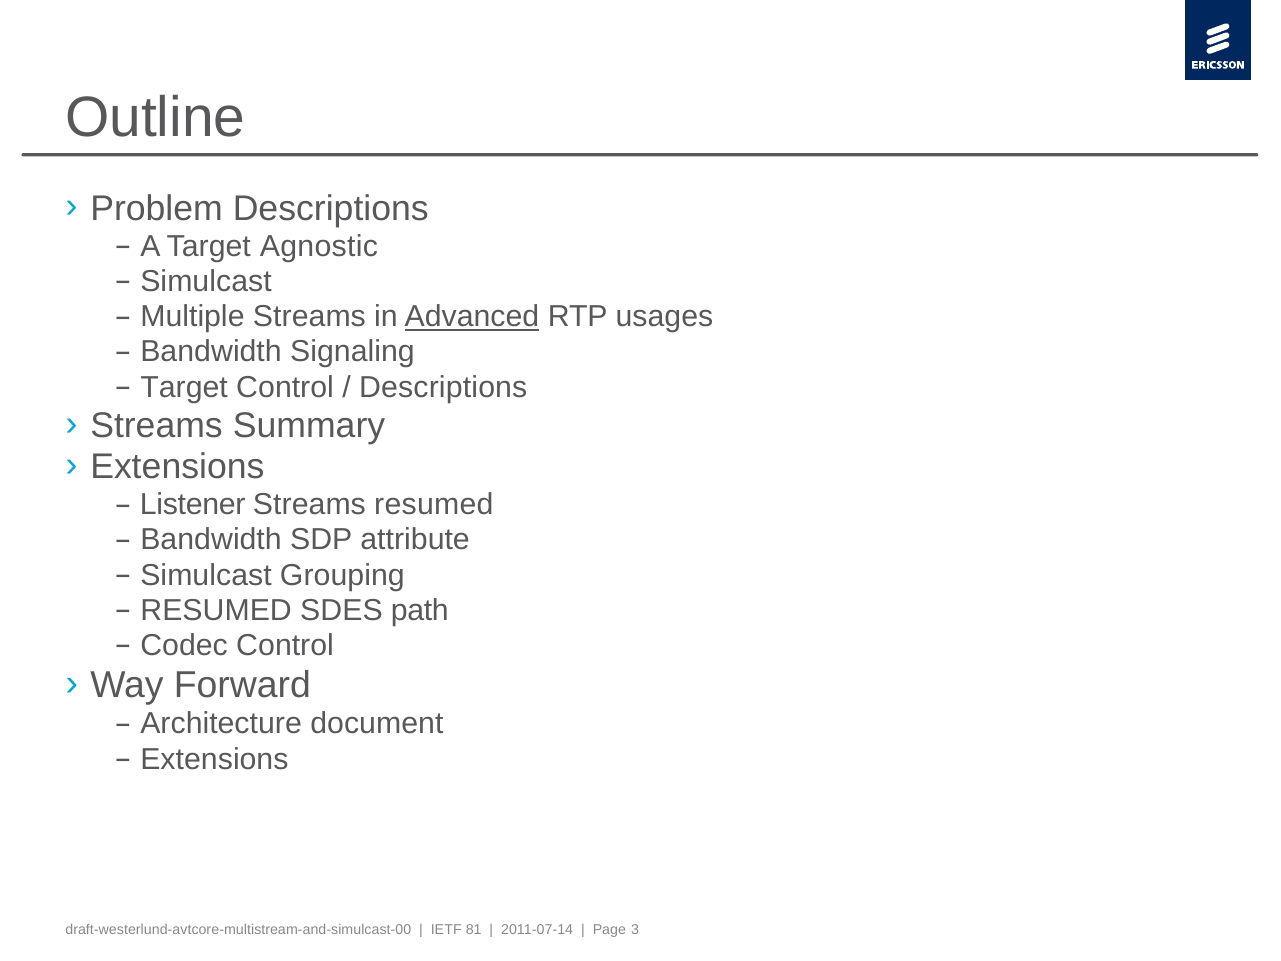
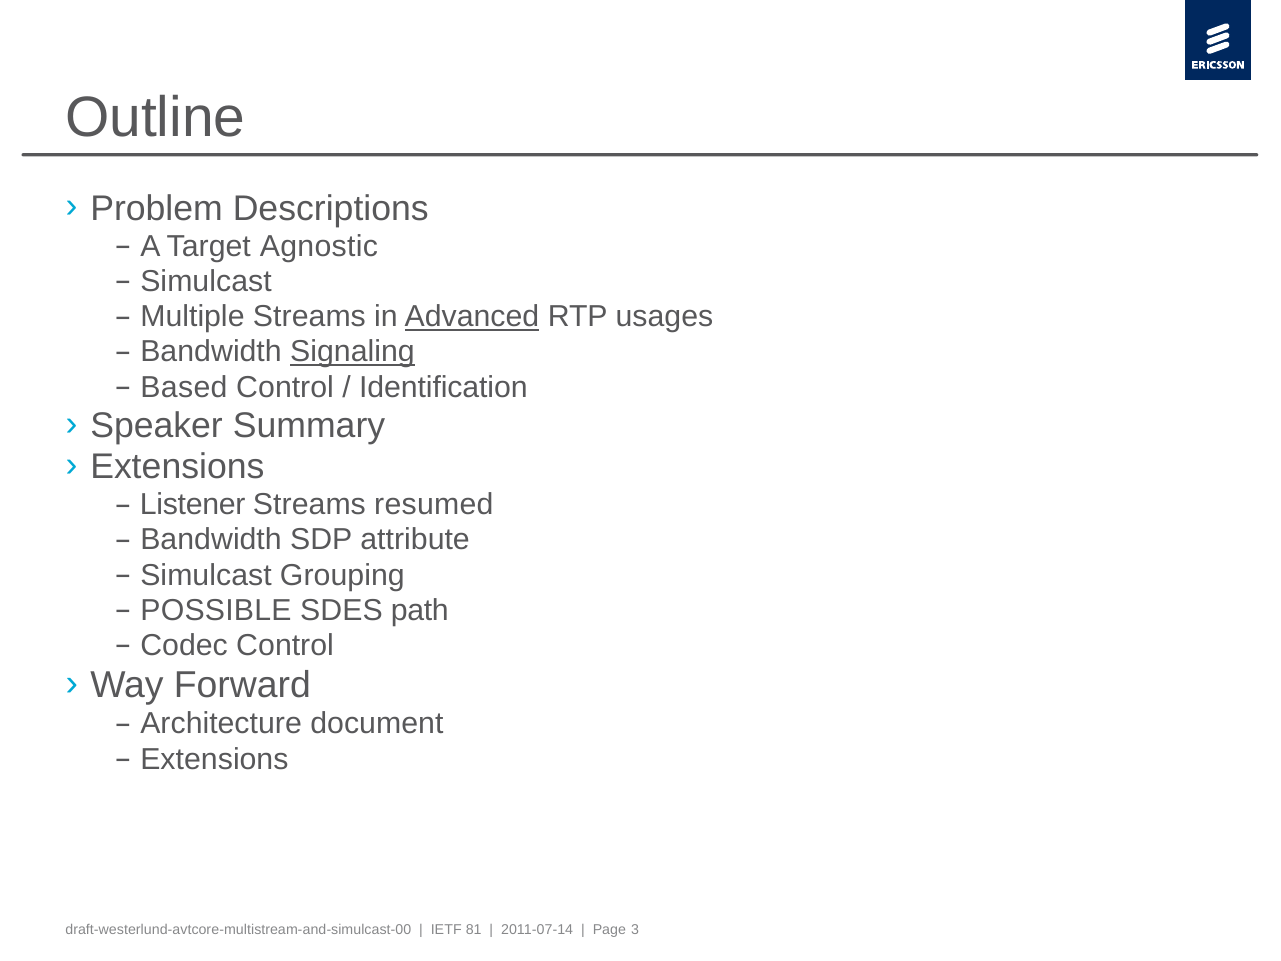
Signaling underline: none -> present (352, 352)
Target: Target -> Based (184, 387)
Descriptions: Descriptions -> Identification (443, 387)
Streams: Streams -> Speaker (157, 426)
RESUMED: RESUMED -> POSSIBLE (216, 610)
